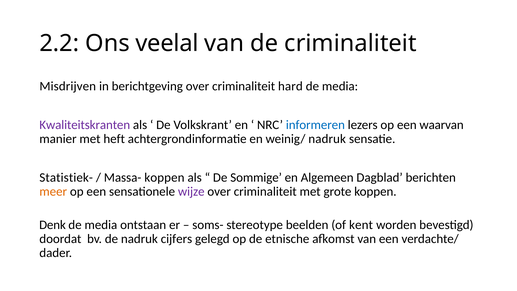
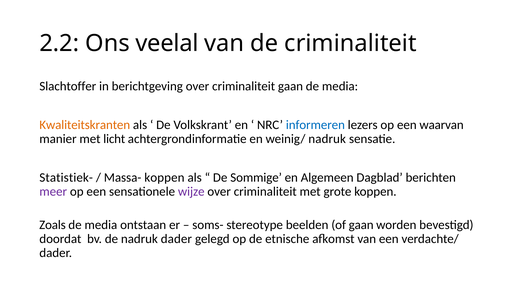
Misdrijven: Misdrijven -> Slachtoffer (68, 86)
criminaliteit hard: hard -> gaan (290, 86)
Kwaliteitskranten colour: purple -> orange (85, 125)
heft: heft -> licht (114, 139)
meer colour: orange -> purple (53, 192)
Denk: Denk -> Zoals (52, 225)
of kent: kent -> gaan (361, 225)
nadruk cijfers: cijfers -> dader (176, 239)
